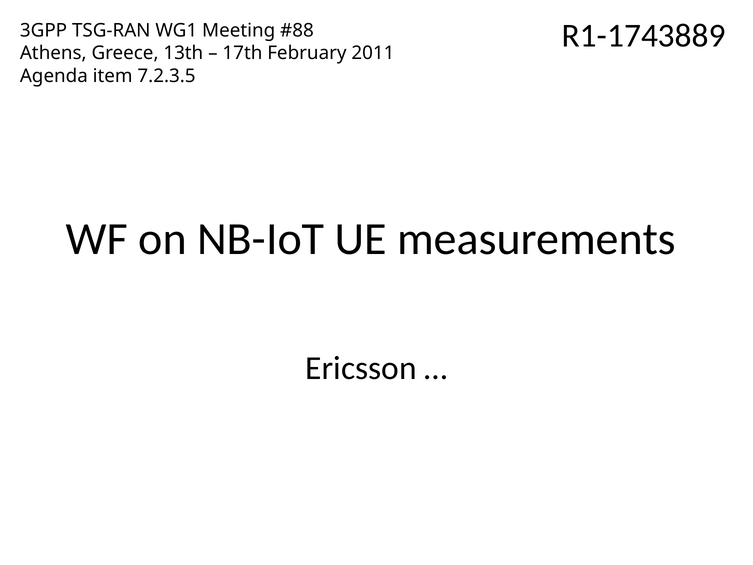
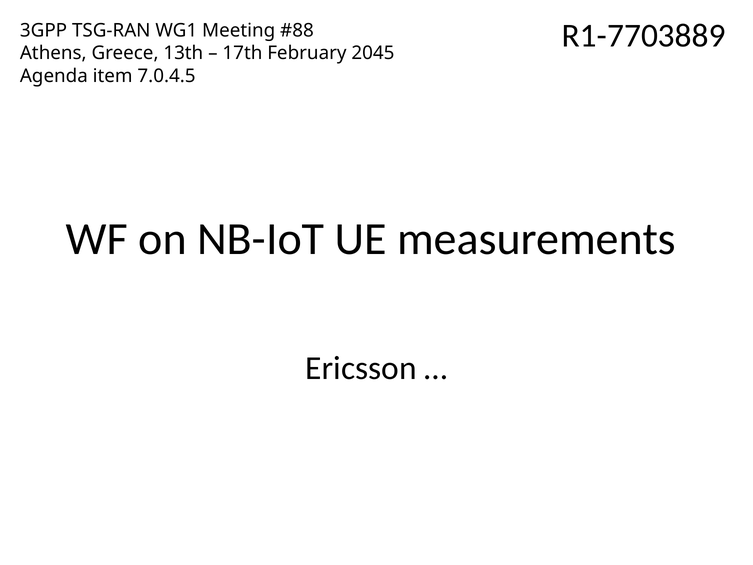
R1-1743889: R1-1743889 -> R1-7703889 (644, 35)
2011: 2011 -> 2045 (373, 53)
7.2.3.5: 7.2.3.5 -> 7.0.4.5 (167, 76)
